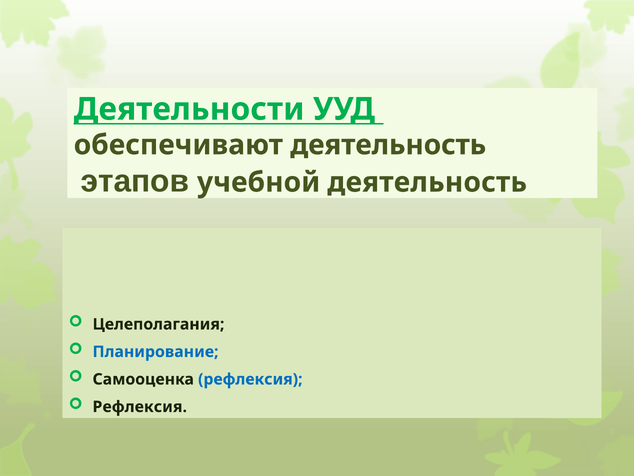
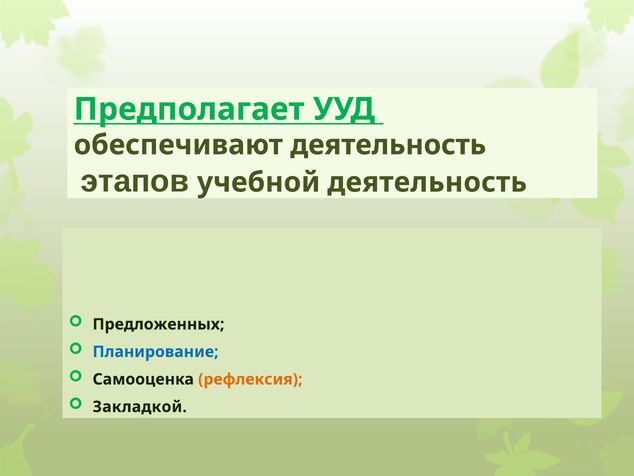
Деятельности: Деятельности -> Предполагает (189, 109)
Целеполагания: Целеполагания -> Предложенных (158, 324)
рефлексия colour: blue -> orange (250, 379)
Рефлексия: Рефлексия -> Закладкой (140, 406)
